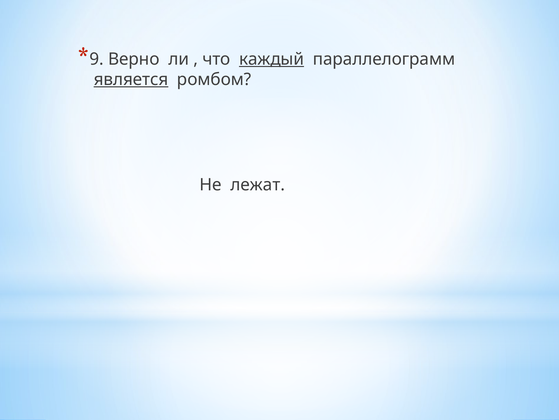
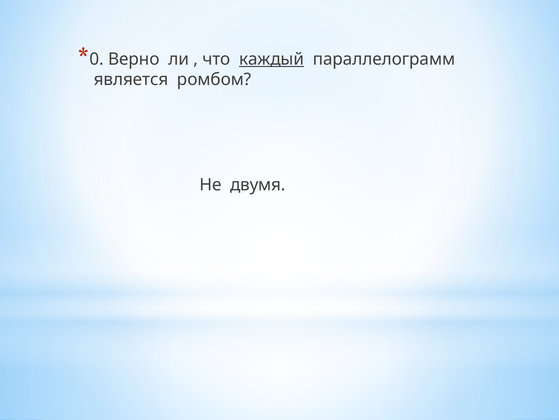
9: 9 -> 0 (97, 59)
является underline: present -> none (131, 79)
лежат: лежат -> двумя (258, 184)
